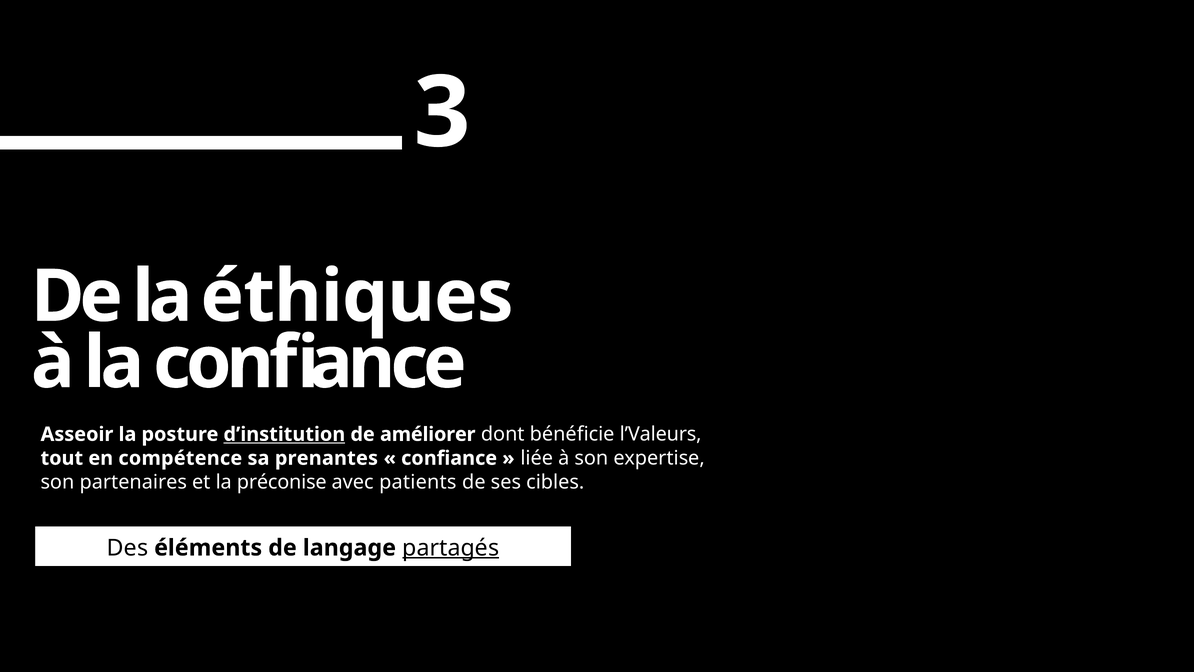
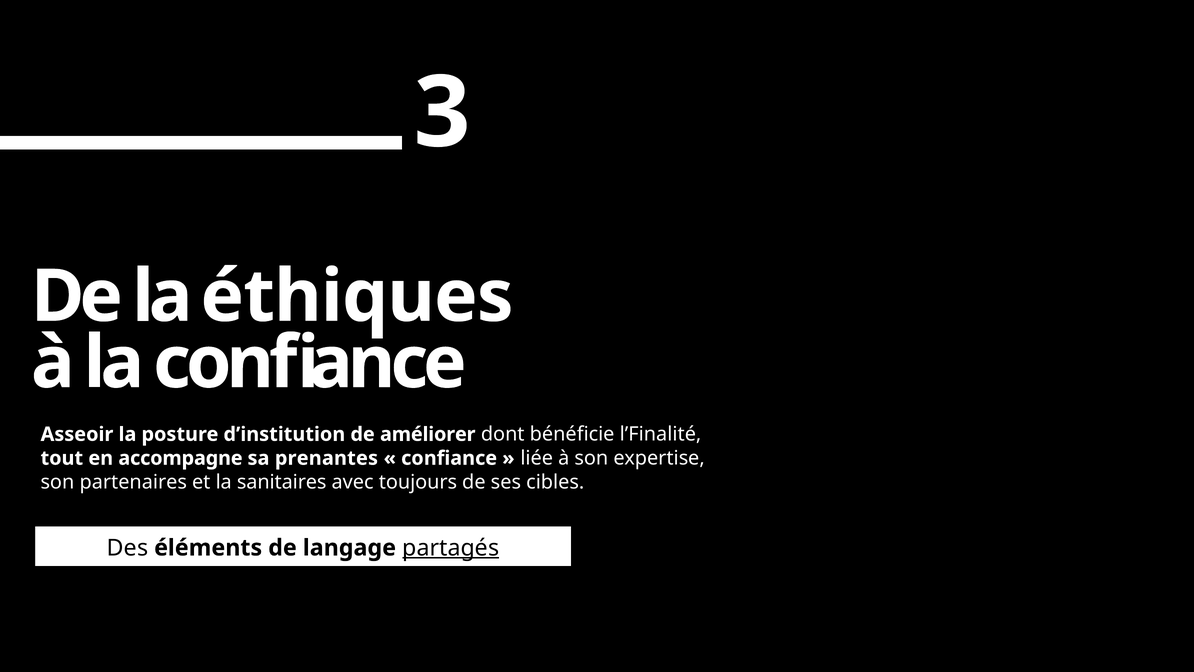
d’institution underline: present -> none (284, 434)
l’Valeurs: l’Valeurs -> l’Finalité (660, 434)
compétence: compétence -> accompagne (180, 458)
préconise: préconise -> sanitaires (282, 482)
patients: patients -> toujours (418, 482)
